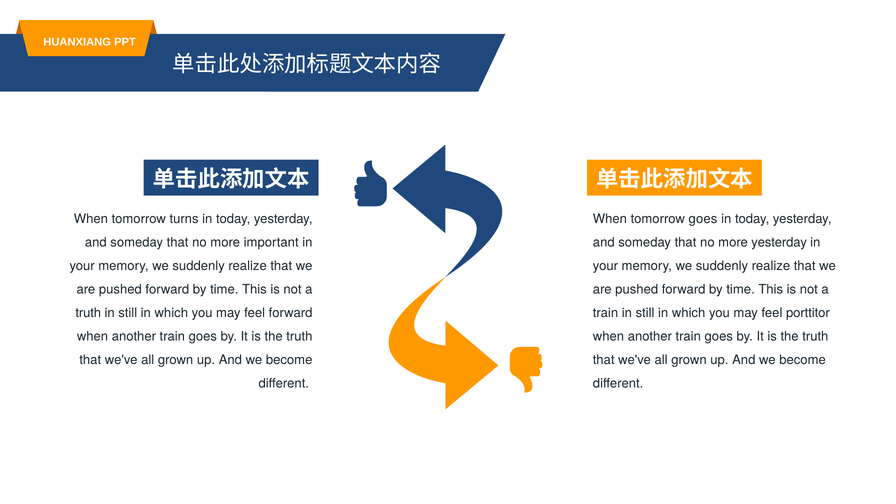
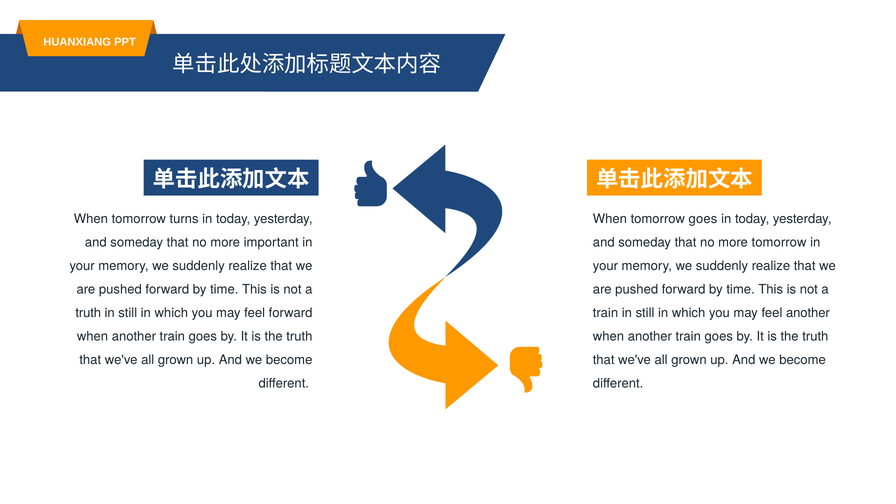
more yesterday: yesterday -> tomorrow (779, 243)
feel porttitor: porttitor -> another (808, 313)
